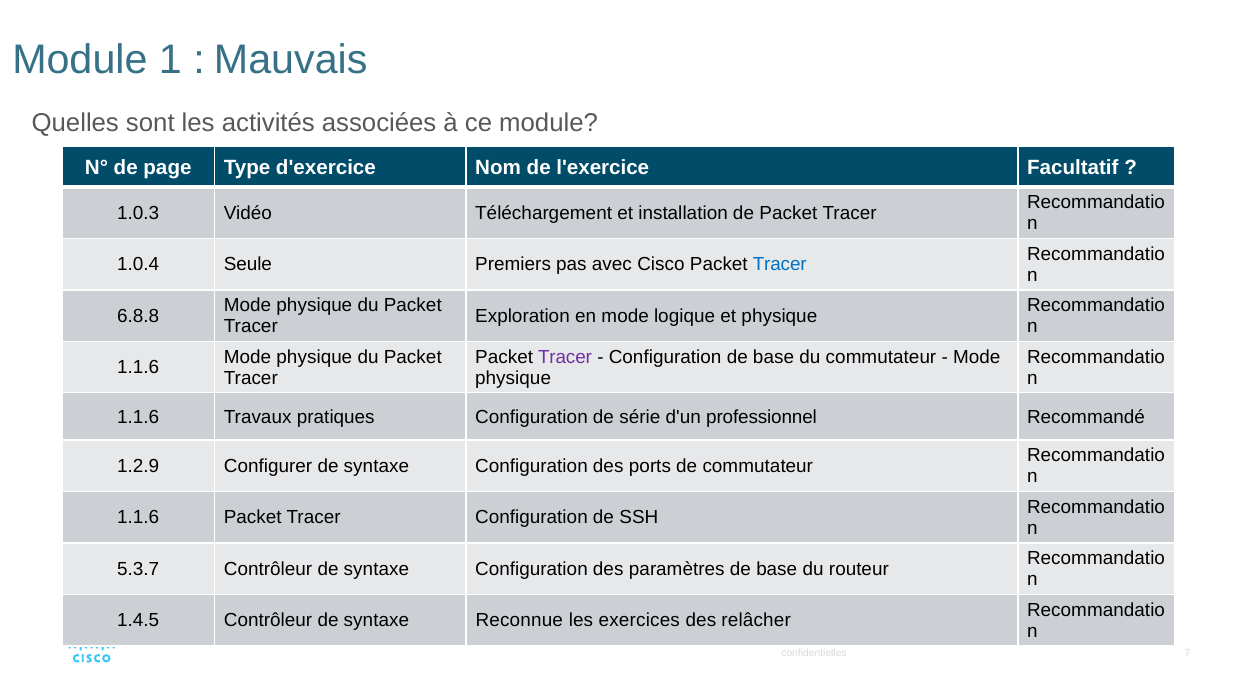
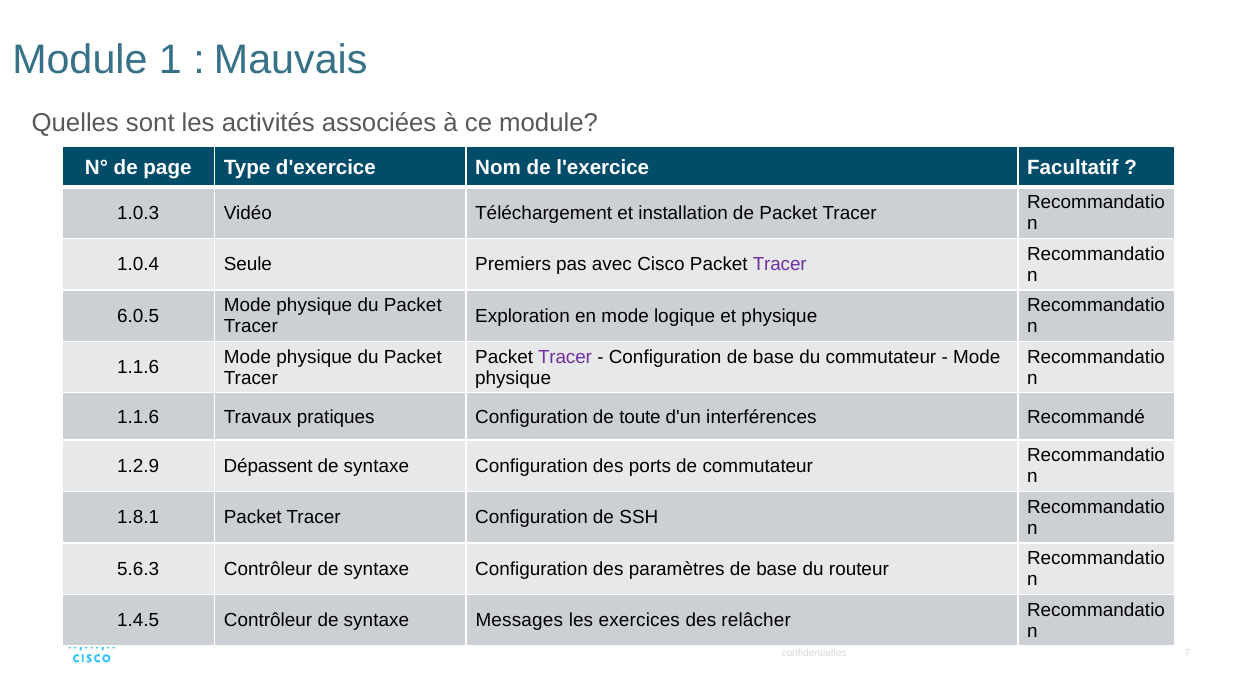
Tracer colour: blue -> purple (780, 265)
6.8.8: 6.8.8 -> 6.0.5 (138, 316)
série: série -> toute (640, 417)
professionnel: professionnel -> interférences (761, 417)
Configurer: Configurer -> Dépassent (268, 466)
1.1.6: 1.1.6 -> 1.8.1 (138, 517)
5.3.7: 5.3.7 -> 5.6.3 (138, 569)
Reconnue: Reconnue -> Messages (519, 620)
